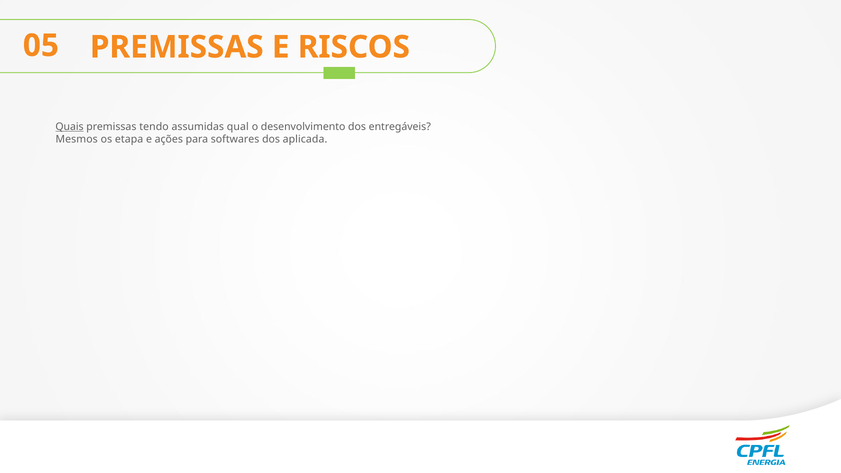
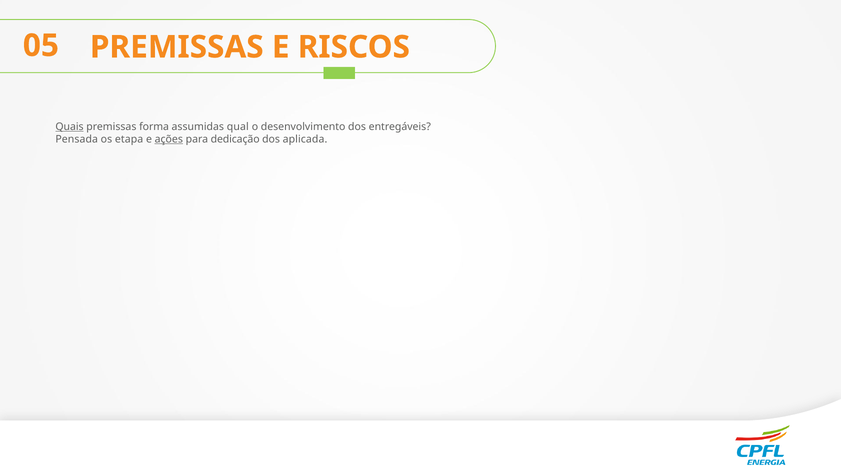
tendo: tendo -> forma (154, 127)
Mesmos: Mesmos -> Pensada (77, 139)
ações underline: none -> present (169, 139)
softwares: softwares -> dedicação (235, 139)
